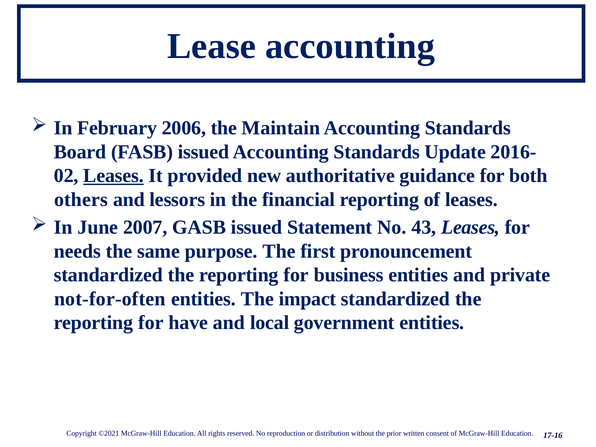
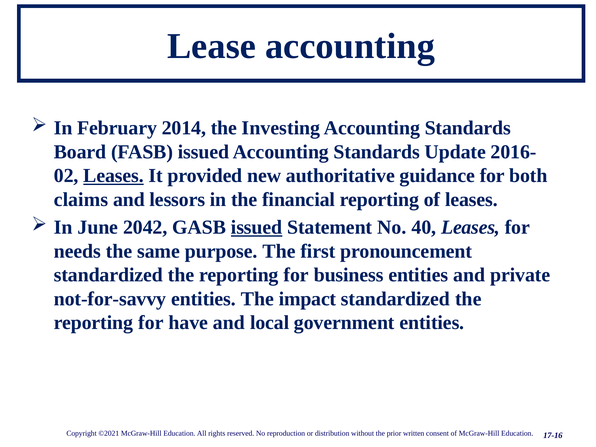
2006: 2006 -> 2014 (184, 128)
Maintain: Maintain -> Investing (281, 128)
others: others -> claims (81, 200)
2007: 2007 -> 2042 (145, 227)
issued underline: none -> present (257, 227)
43: 43 -> 40 (424, 227)
not-for-often: not-for-often -> not-for-savvy (110, 299)
